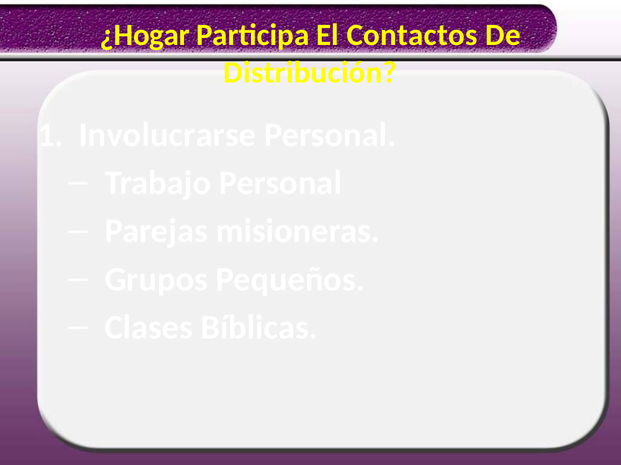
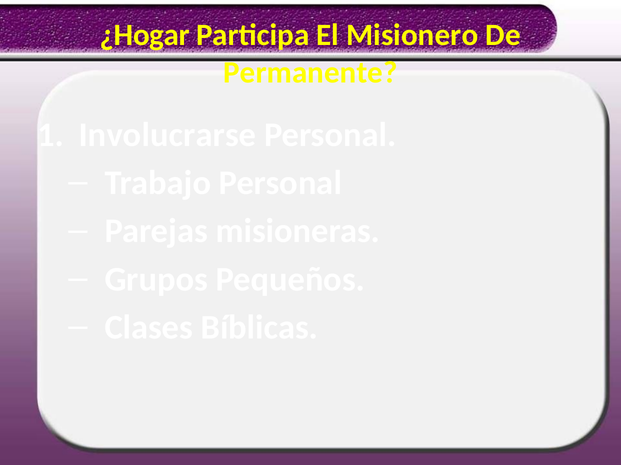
Contactos: Contactos -> Misionero (412, 35)
Distribución: Distribución -> Permanente (310, 72)
